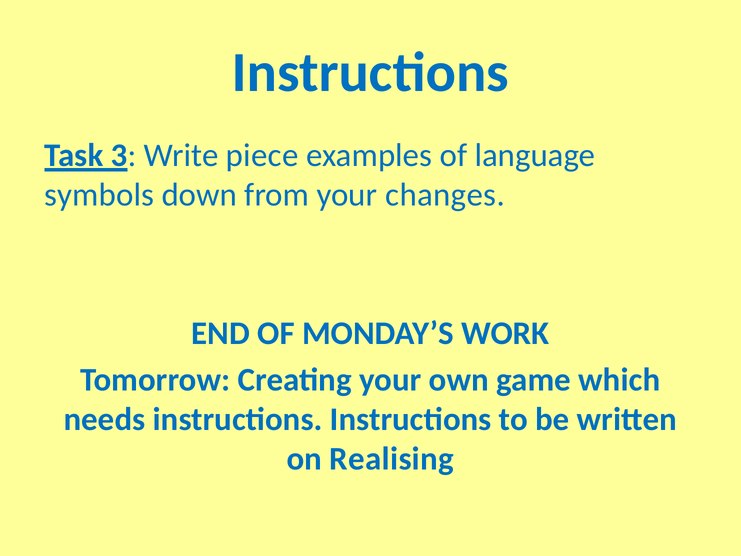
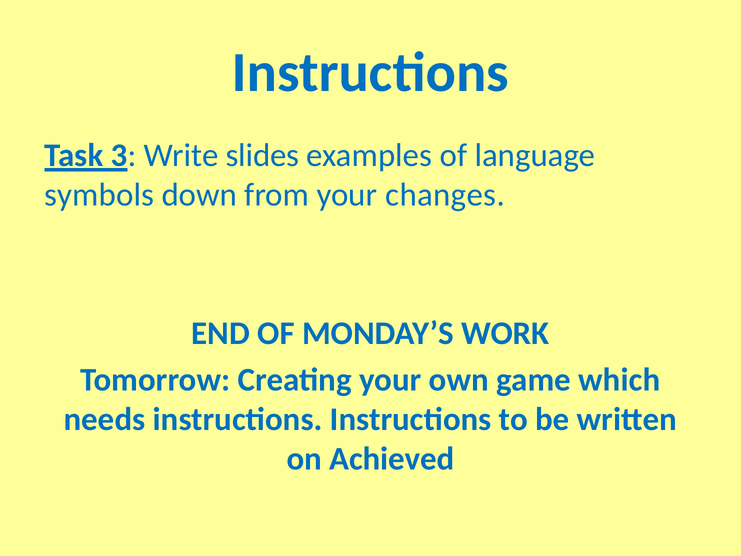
piece: piece -> slides (262, 155)
Realising: Realising -> Achieved (392, 459)
